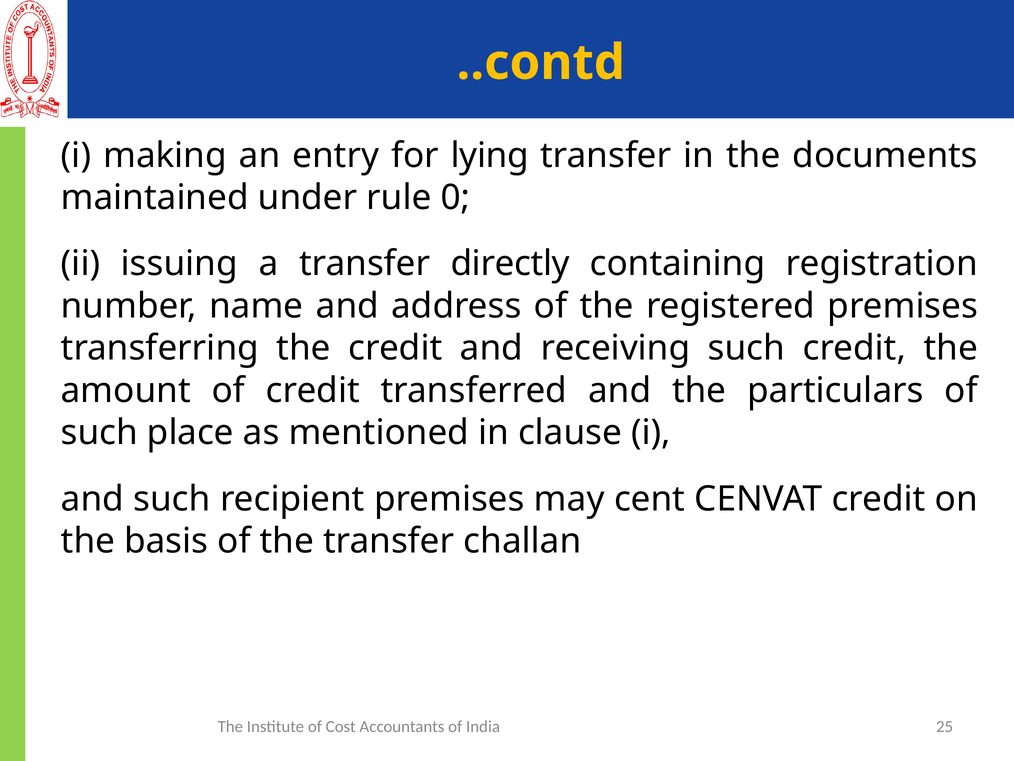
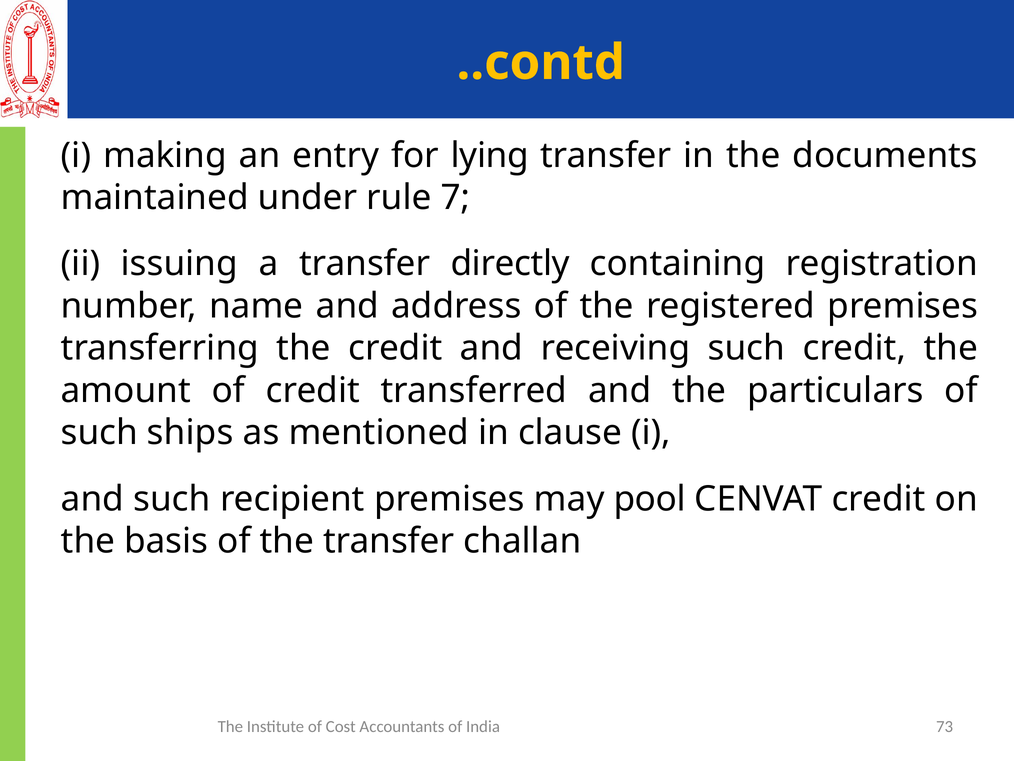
0: 0 -> 7 (455, 198)
place: place -> ships (190, 432)
cent: cent -> pool (650, 499)
25: 25 -> 73 (945, 726)
